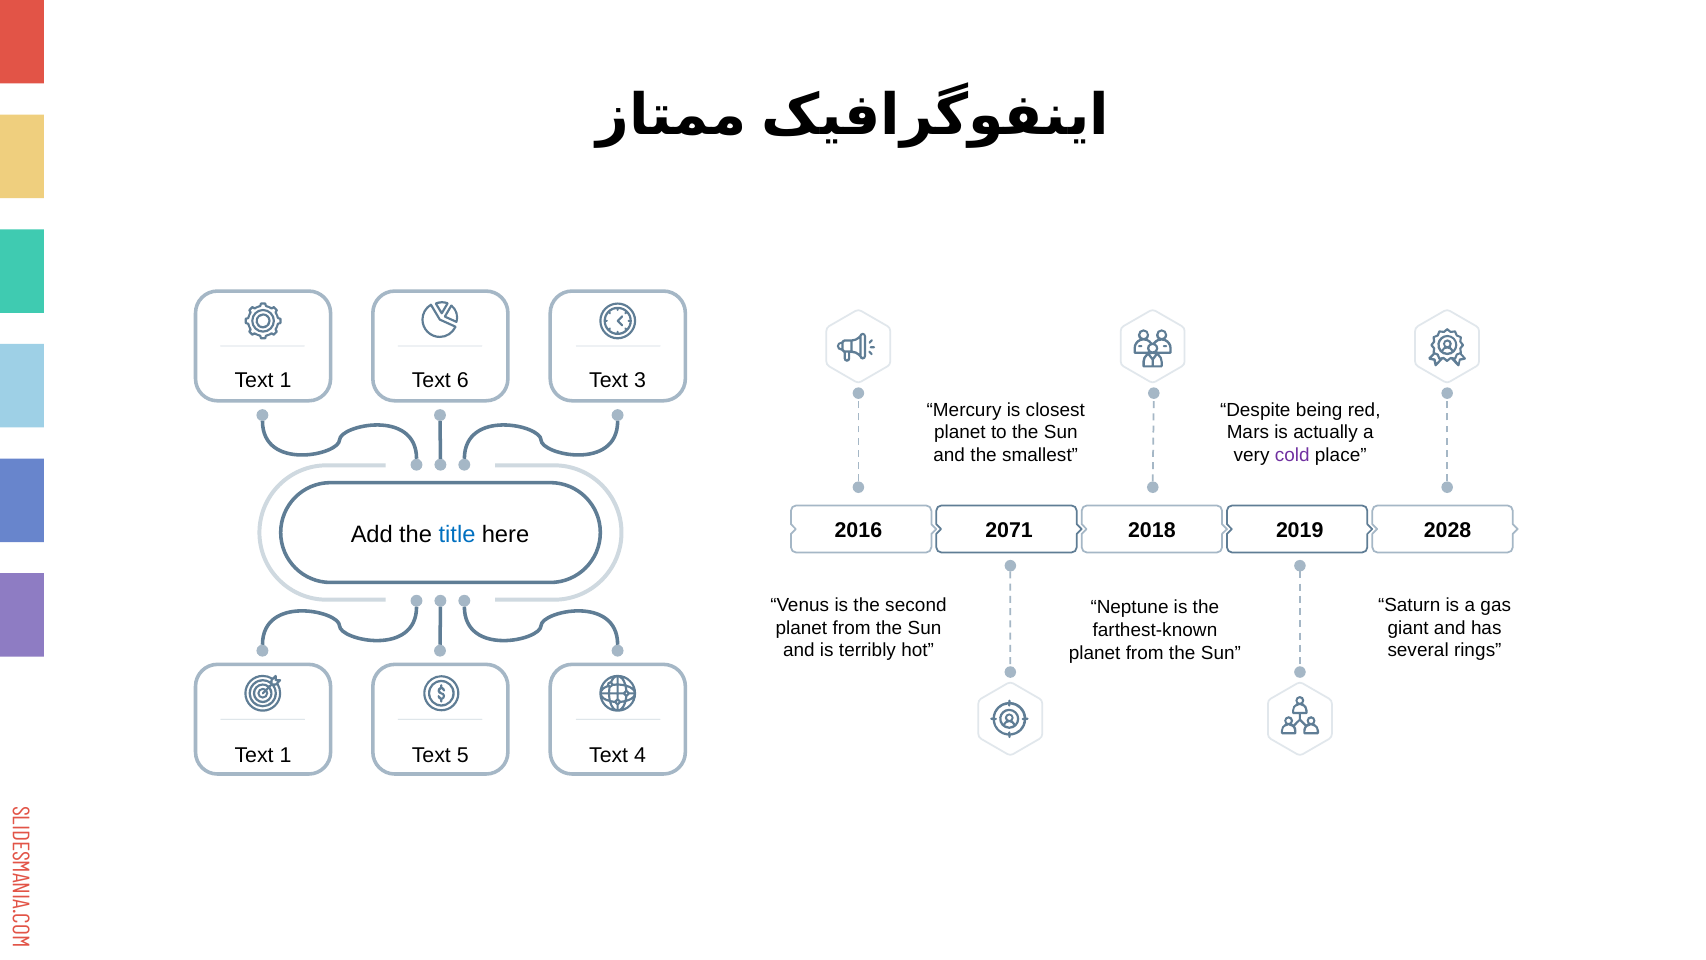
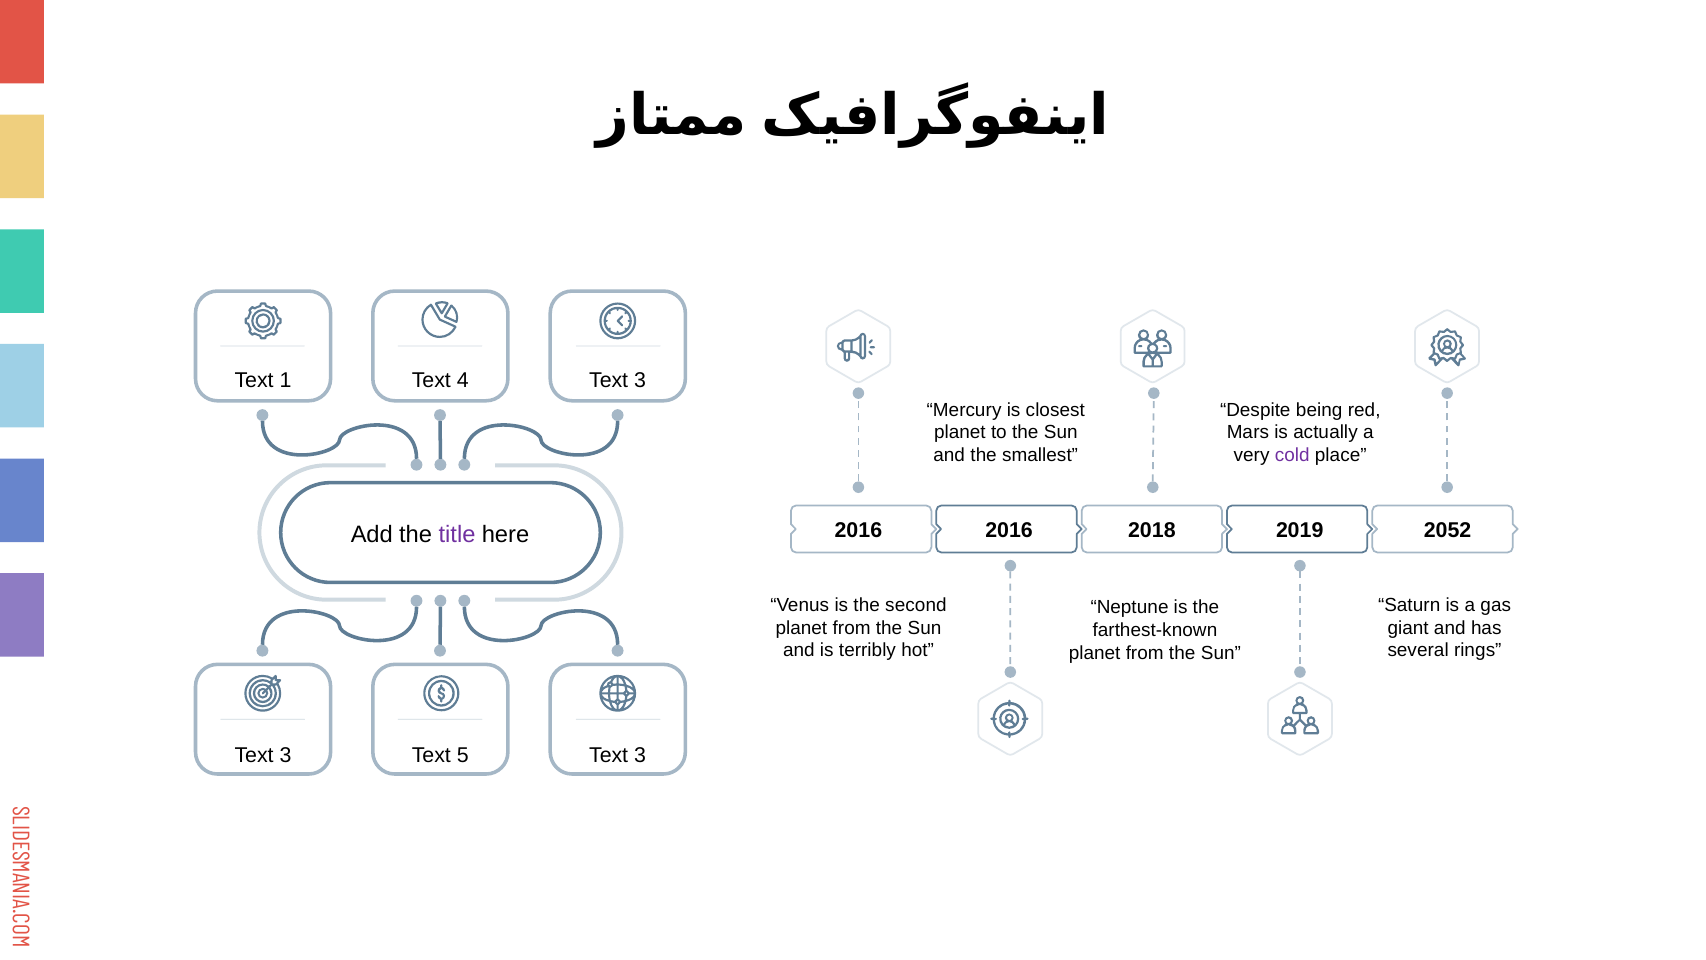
6: 6 -> 4 (463, 380)
2016 2071: 2071 -> 2016 (1009, 530)
2028: 2028 -> 2052 (1448, 530)
title colour: blue -> purple (457, 534)
1: 1 -> 3 (285, 755)
5 Text 4: 4 -> 3 (640, 755)
